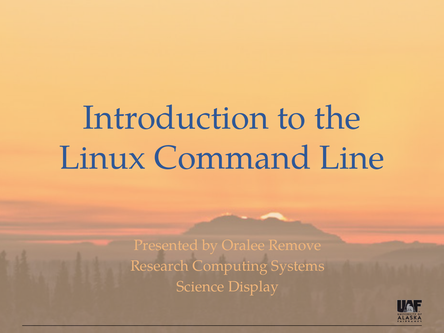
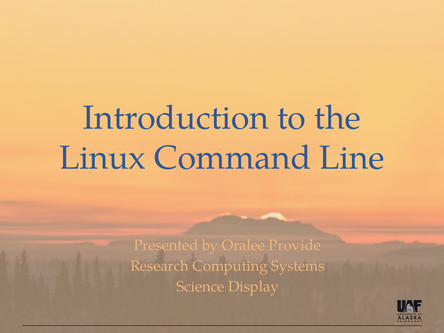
Remove: Remove -> Provide (295, 245)
